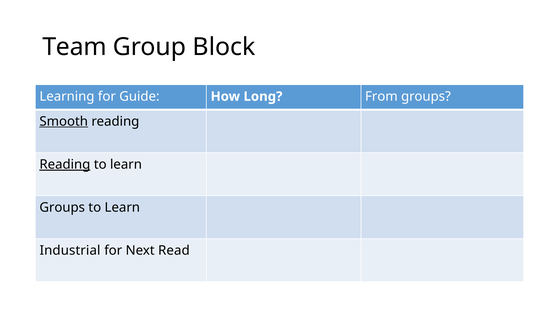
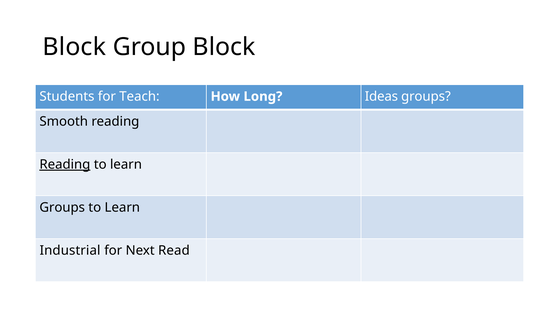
Team: Team -> Block (74, 47)
Learning: Learning -> Students (67, 97)
Guide: Guide -> Teach (139, 97)
From: From -> Ideas (381, 97)
Smooth underline: present -> none (64, 122)
